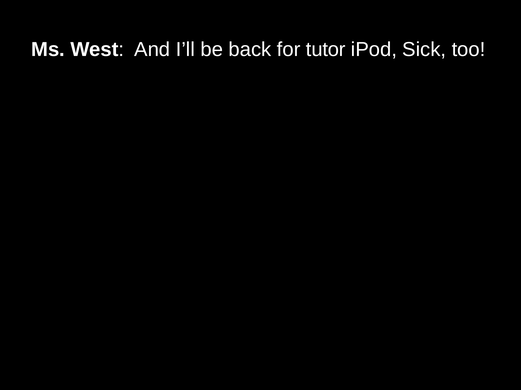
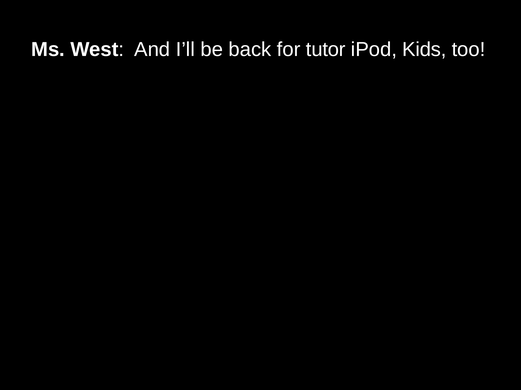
Sick: Sick -> Kids (424, 50)
